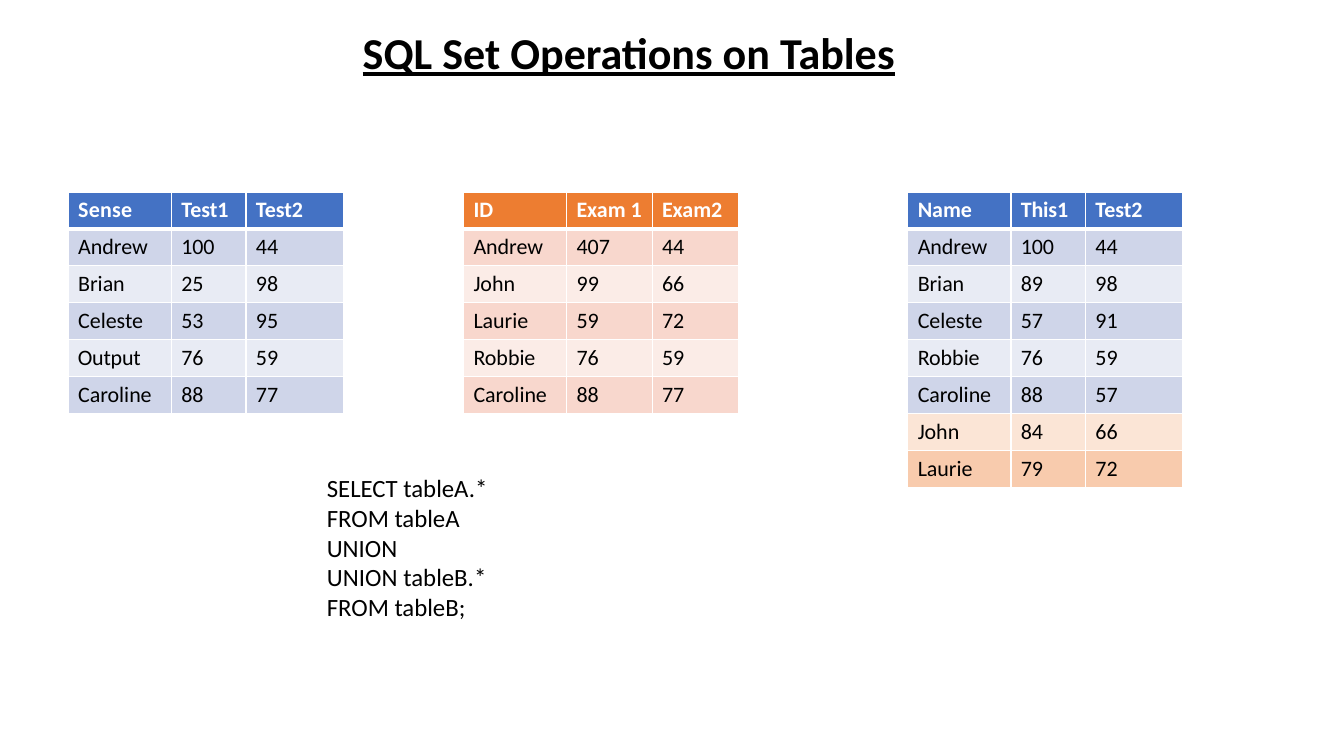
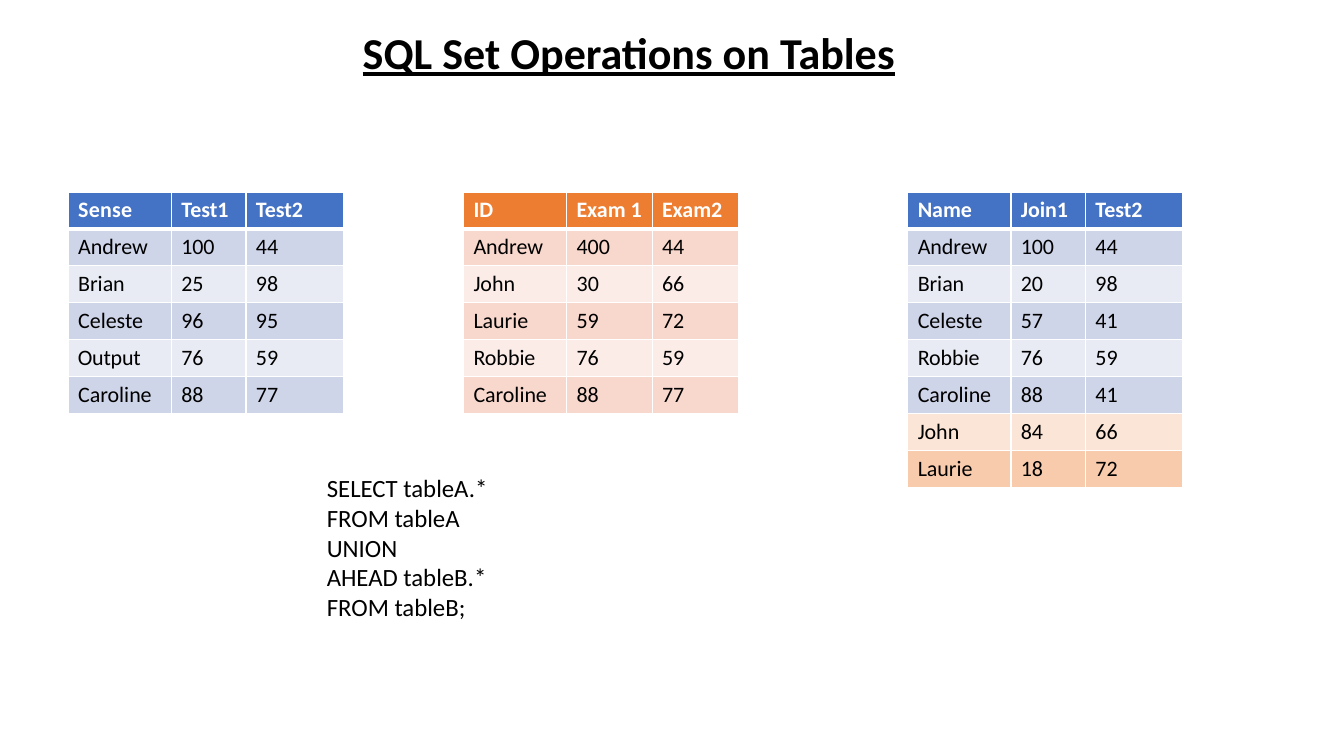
This1: This1 -> Join1 (1044, 211)
407: 407 -> 400 (593, 247)
99: 99 -> 30 (588, 284)
89: 89 -> 20 (1032, 284)
53: 53 -> 96 (192, 321)
57 91: 91 -> 41 (1107, 321)
88 57: 57 -> 41 (1107, 395)
79: 79 -> 18 (1032, 469)
UNION: UNION -> AHEAD (362, 578)
